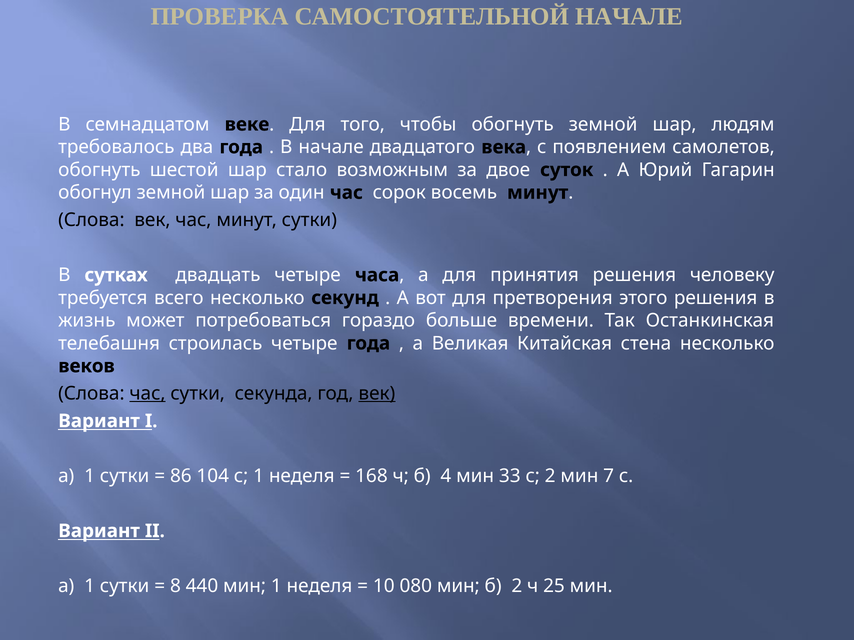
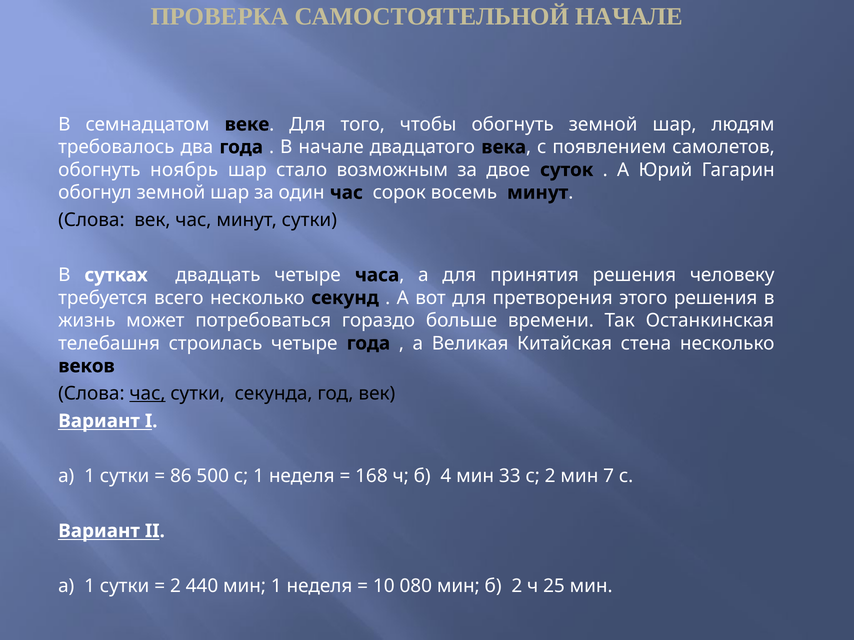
шестой: шестой -> ноябрь (184, 170)
век underline: present -> none (377, 394)
104: 104 -> 500 (213, 476)
8: 8 -> 2 (175, 586)
